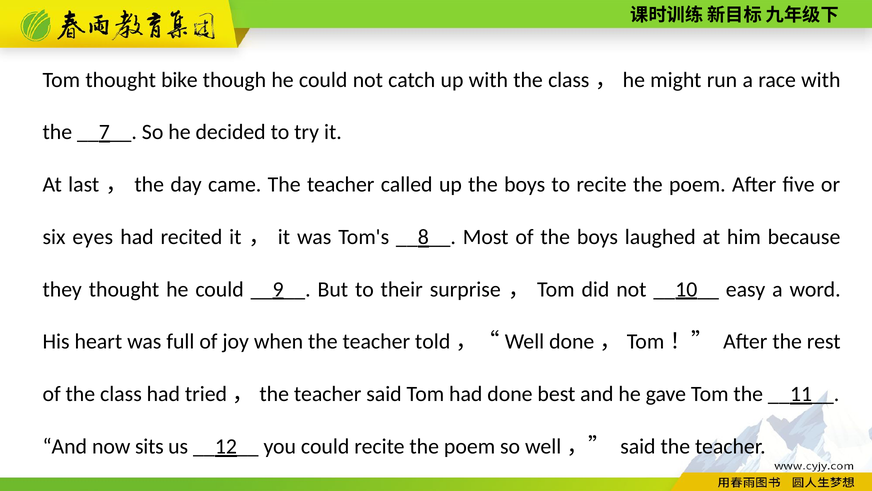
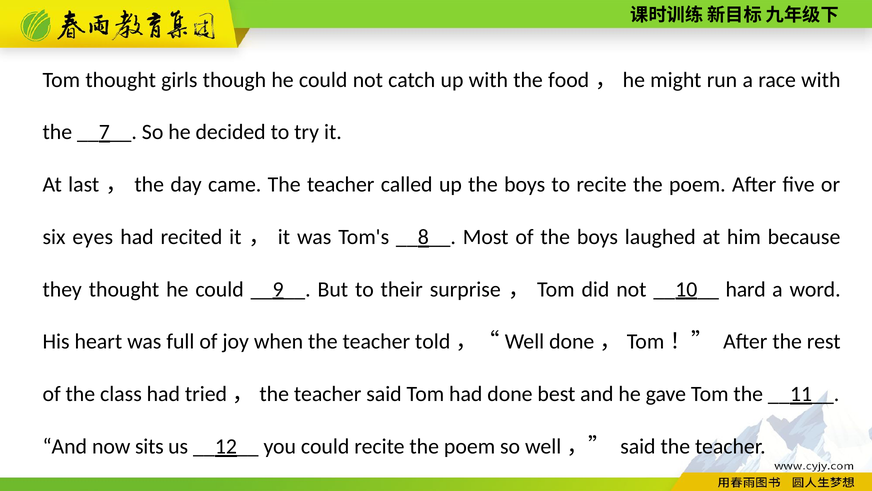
bike: bike -> girls (179, 80)
with the class: class -> food (569, 80)
easy: easy -> hard (746, 289)
